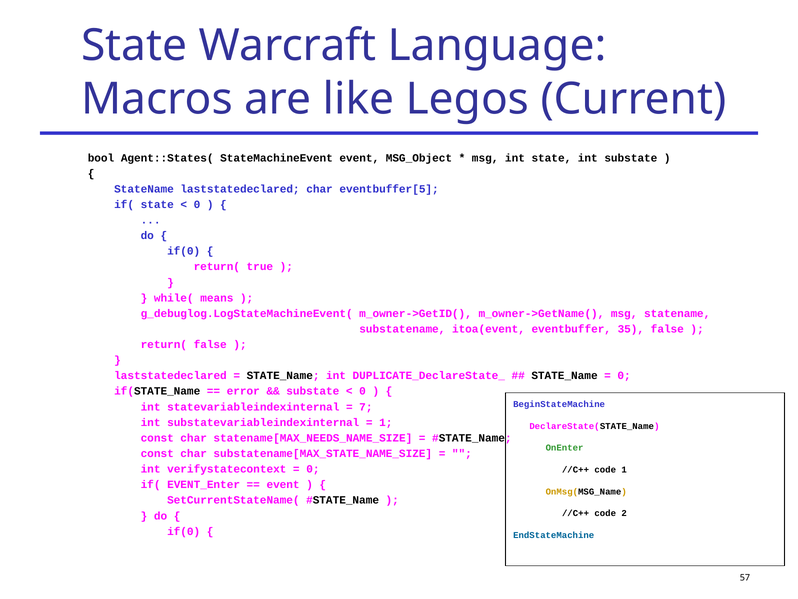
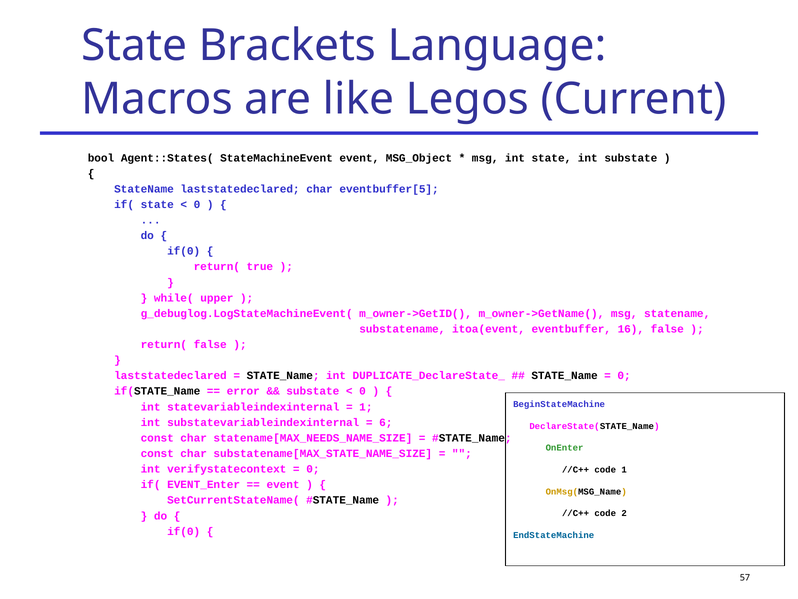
Warcraft: Warcraft -> Brackets (287, 46)
means: means -> upper (217, 298)
35: 35 -> 16 (631, 329)
7: 7 -> 1 (366, 407)
1: 1 -> 6 (386, 422)
